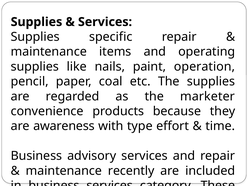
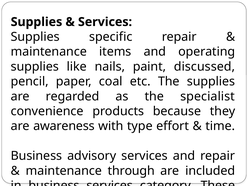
operation: operation -> discussed (204, 67)
marketer: marketer -> specialist (208, 96)
recently: recently -> through (131, 171)
